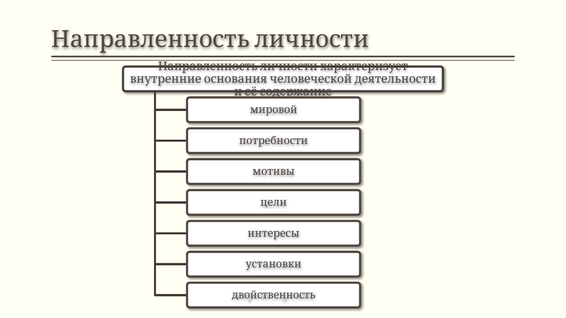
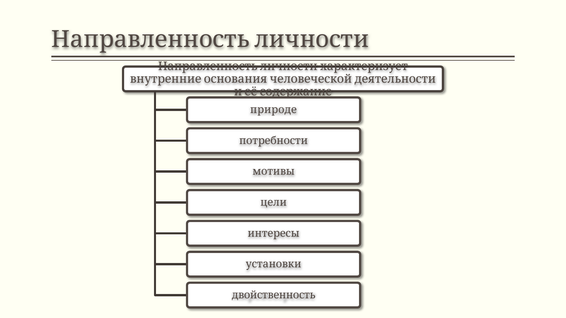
мировой: мировой -> природе (273, 110)
